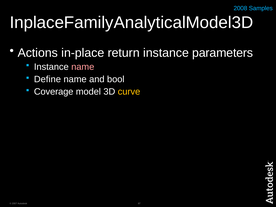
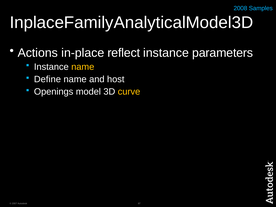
return: return -> reflect (124, 53)
name colour: pink -> yellow (83, 67)
bool: bool -> host (116, 79)
Coverage: Coverage -> Openings (54, 92)
